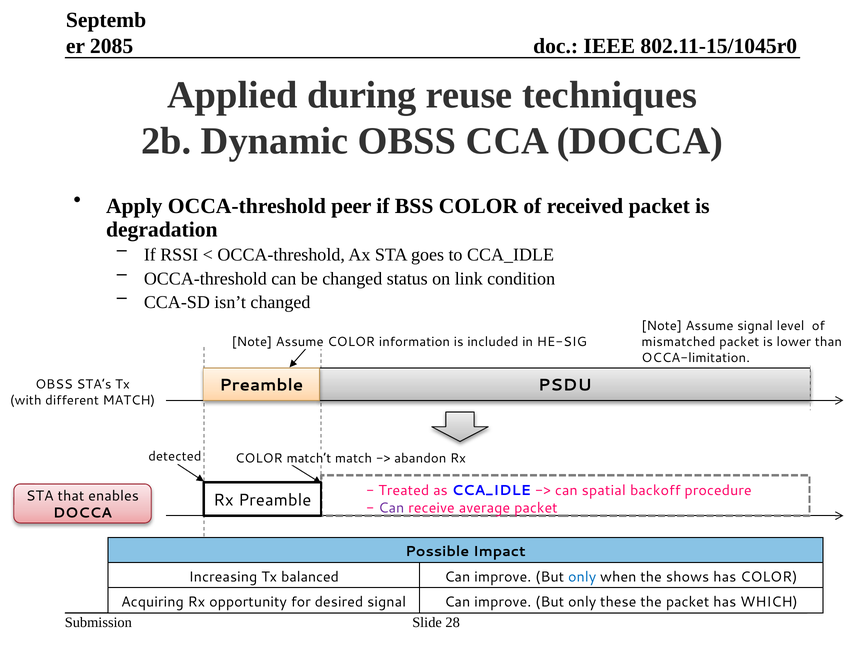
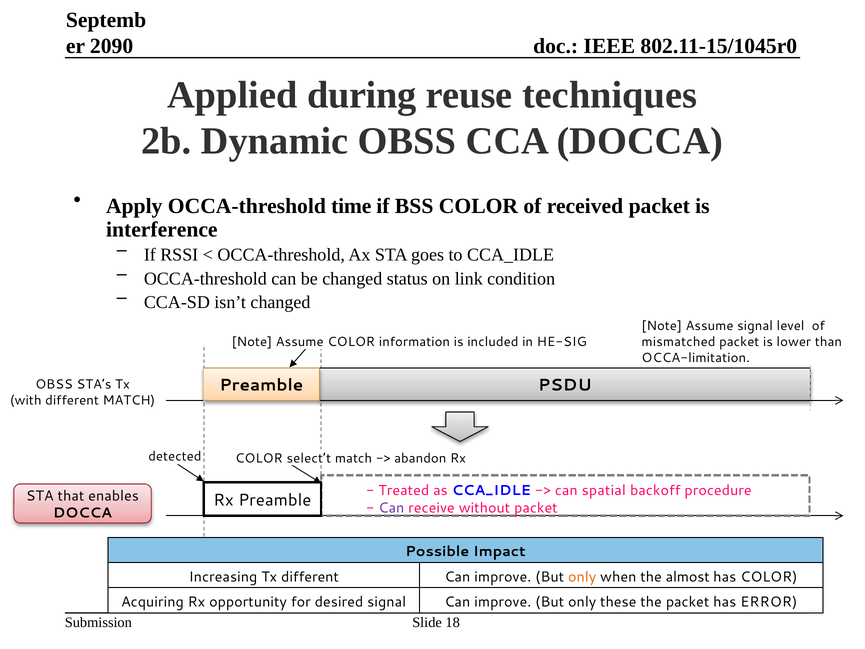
2085: 2085 -> 2090 (112, 46)
peer: peer -> time (351, 206)
degradation: degradation -> interference (162, 230)
match’t: match’t -> select’t (309, 458)
average: average -> without (484, 508)
Tx balanced: balanced -> different (310, 577)
only colour: blue -> orange (582, 577)
shows: shows -> almost (688, 577)
WHICH: WHICH -> ERROR (769, 602)
28: 28 -> 18 (453, 622)
